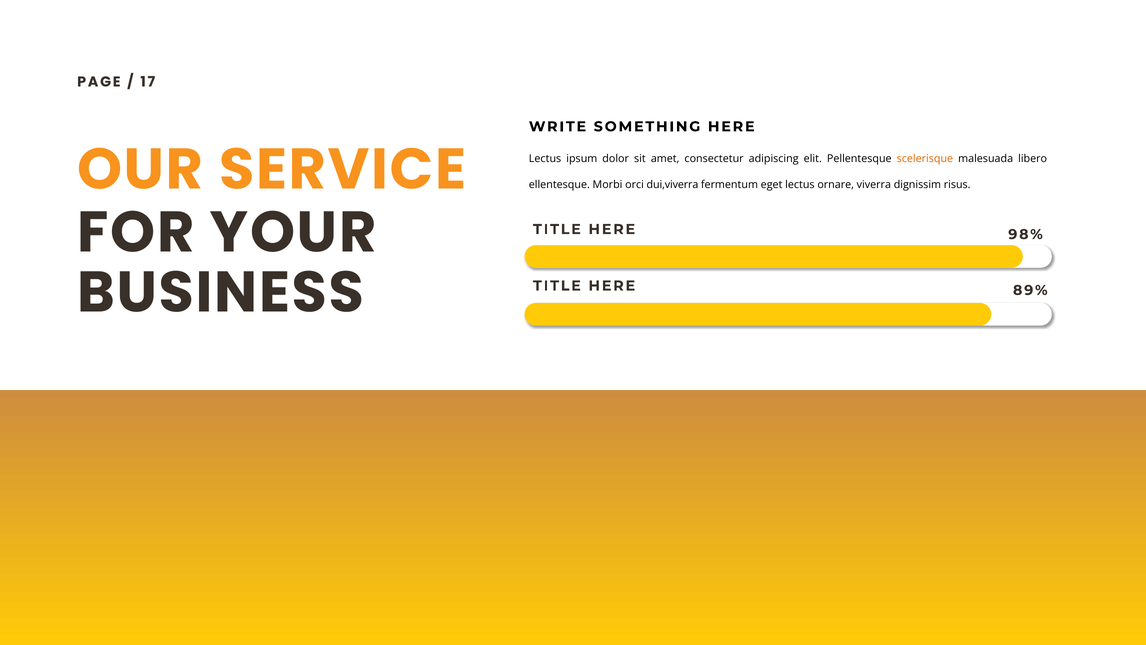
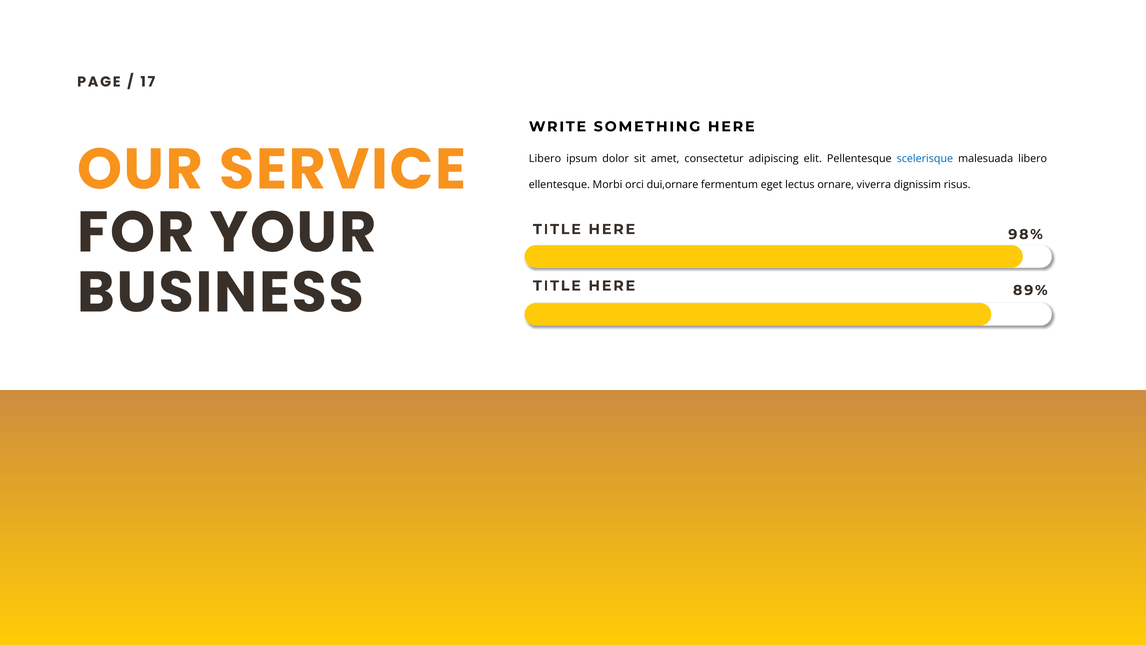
Lectus: Lectus -> Libero (545, 159)
scelerisque colour: orange -> blue (925, 159)
dui,viverra: dui,viverra -> dui,ornare (672, 185)
